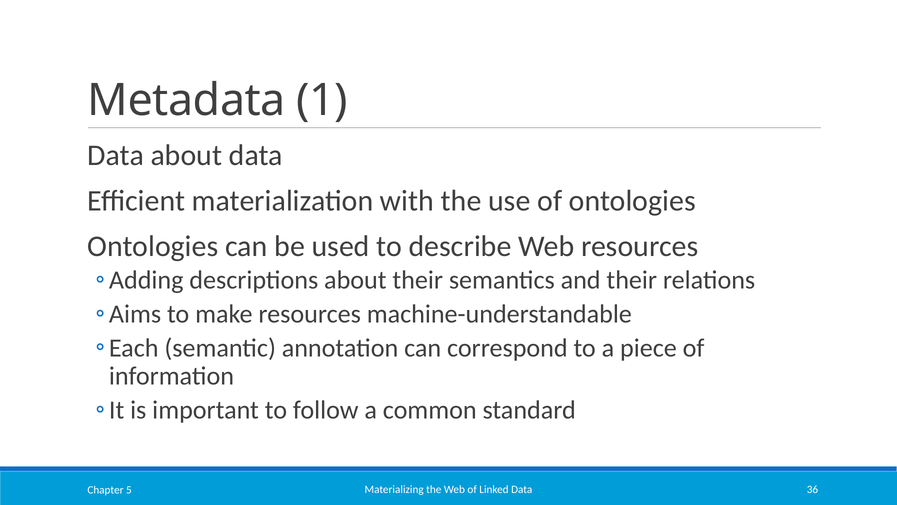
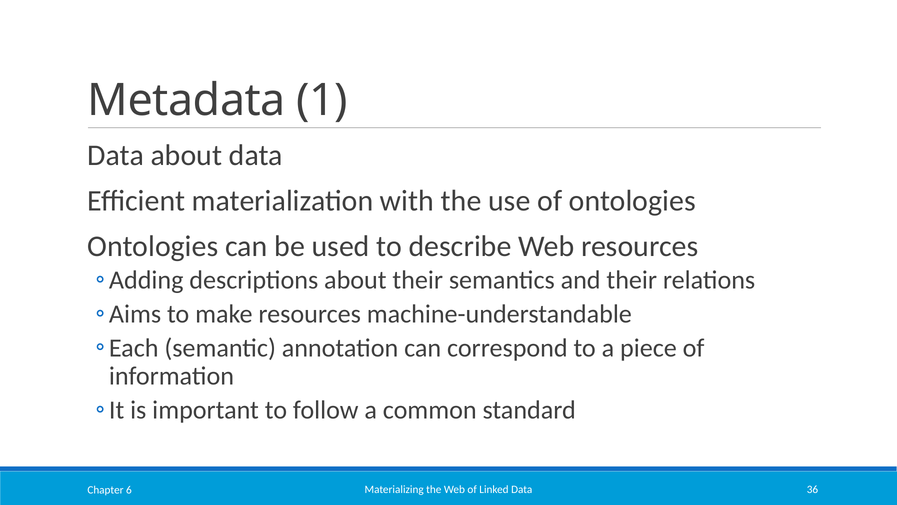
5: 5 -> 6 (129, 489)
